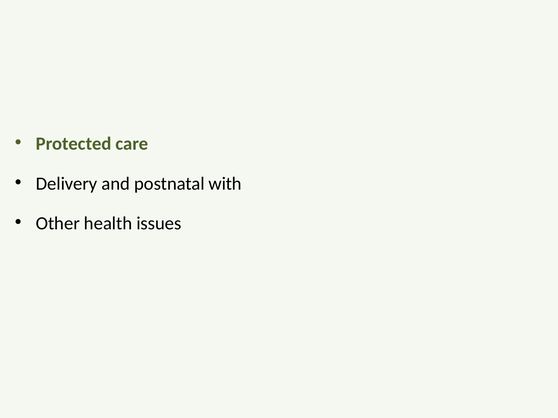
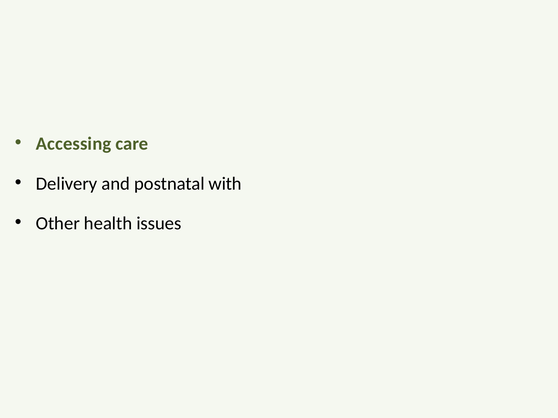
Protected: Protected -> Accessing (74, 144)
